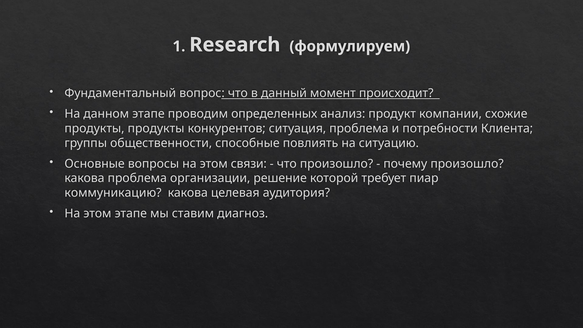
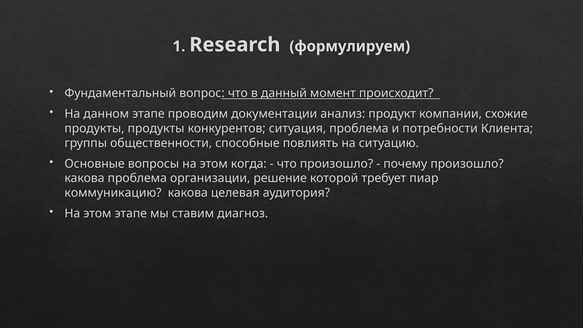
определенных: определенных -> документации (274, 114)
связи: связи -> когда (249, 164)
